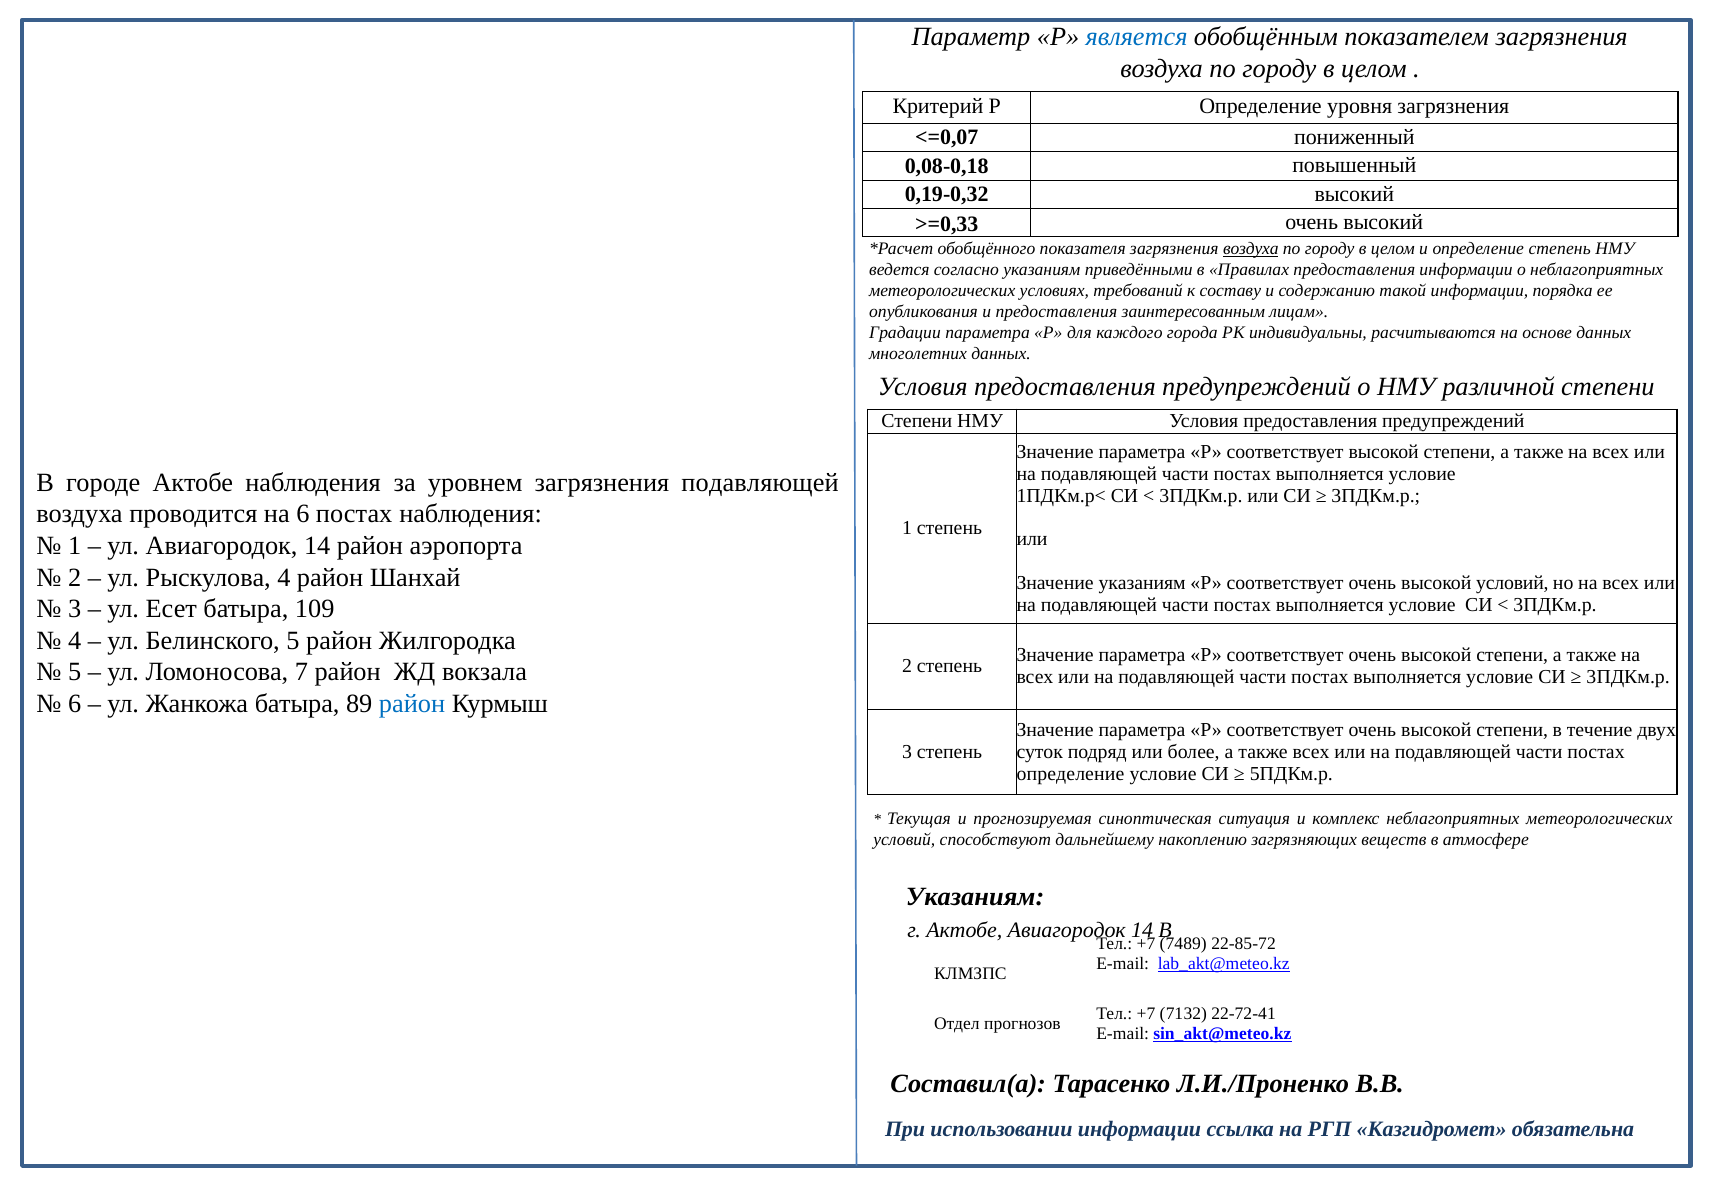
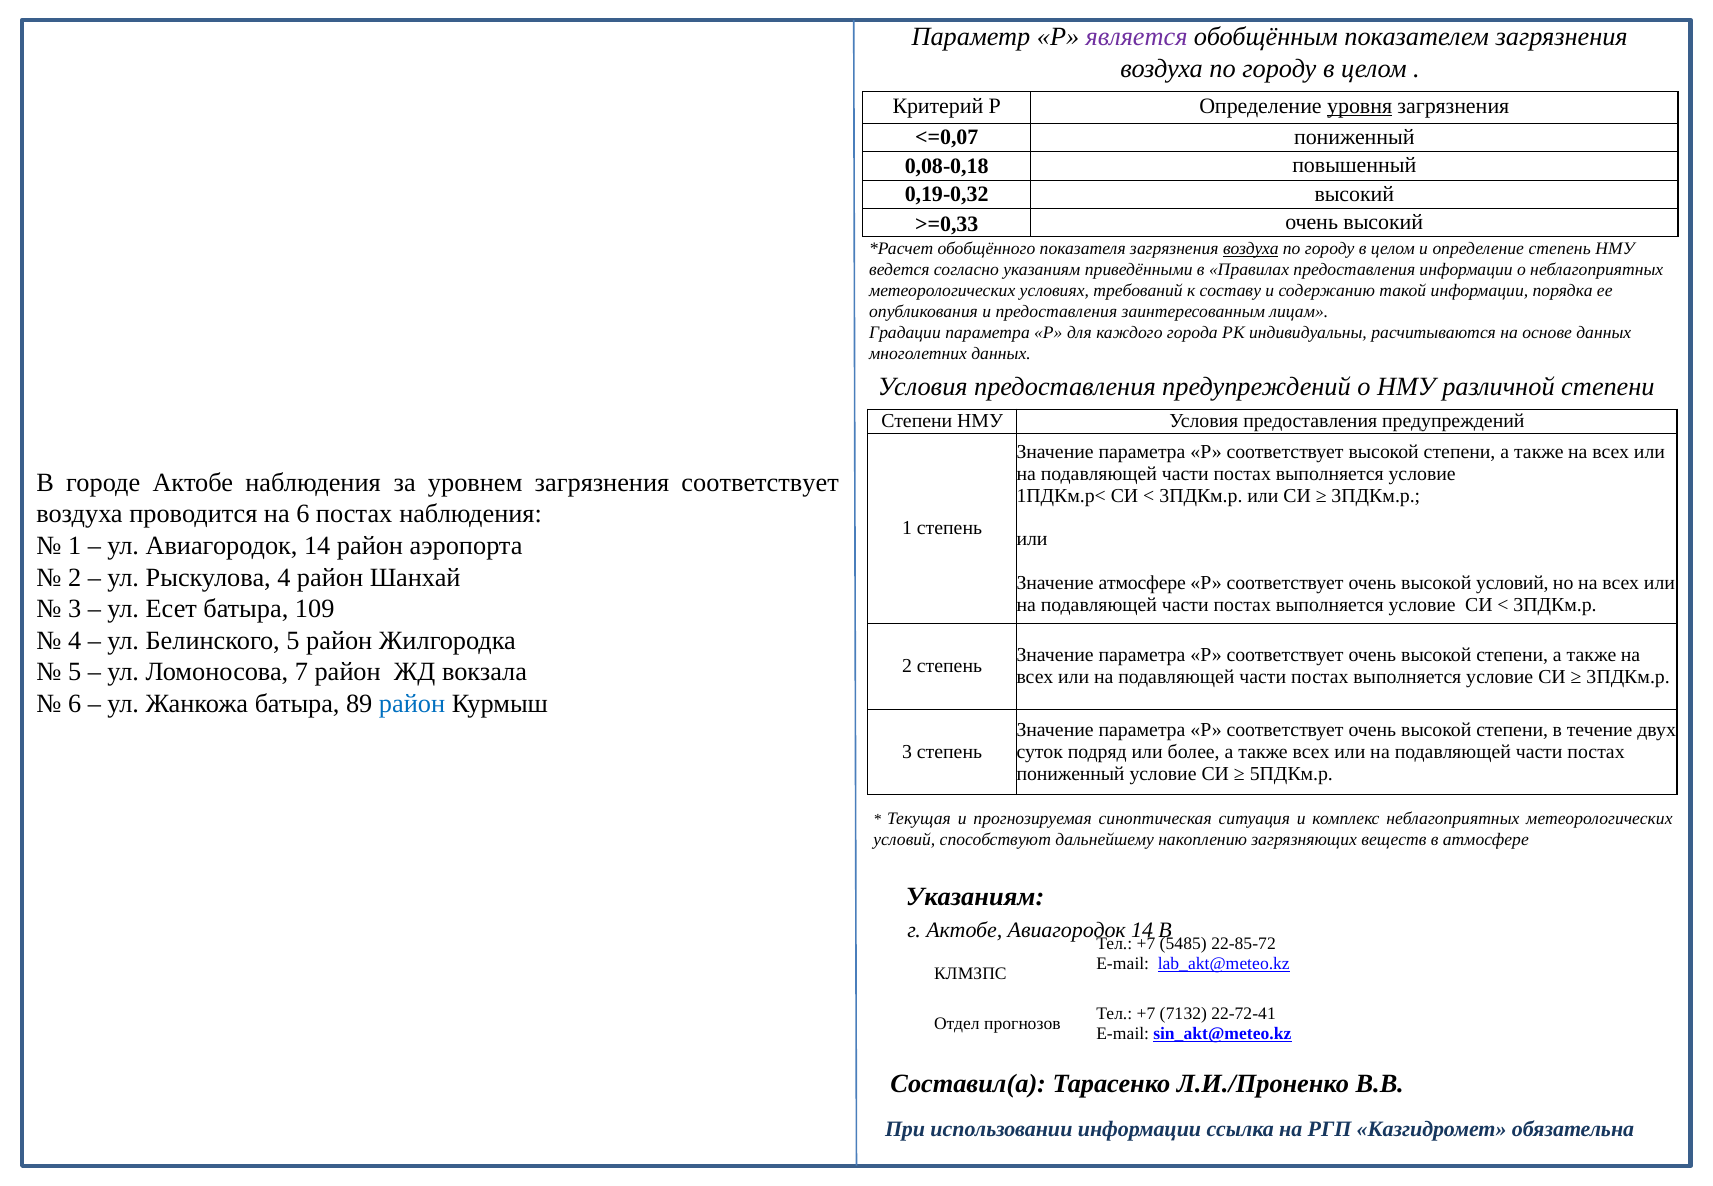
является colour: blue -> purple (1137, 37)
уровня underline: none -> present (1360, 106)
загрязнения подавляющей: подавляющей -> соответствует (760, 482)
Значение указаниям: указаниям -> атмосфере (1142, 583)
определение: определение -> пониженный (1071, 774)
7489: 7489 -> 5485 (1183, 944)
